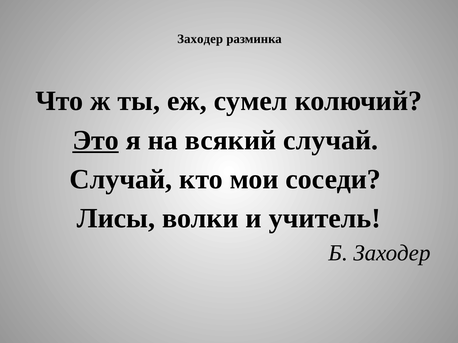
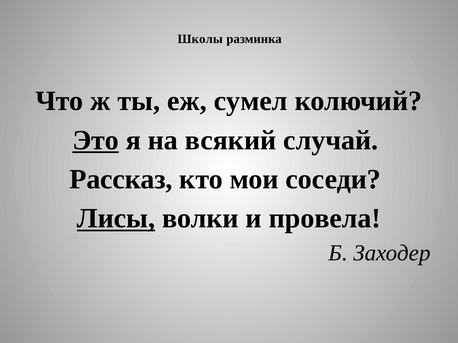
Заходер: Заходер -> Школы (200, 39)
Случай: Случай -> Рассказ (121, 180)
Лисы underline: none -> present (116, 219)
учитель: учитель -> провела (325, 219)
